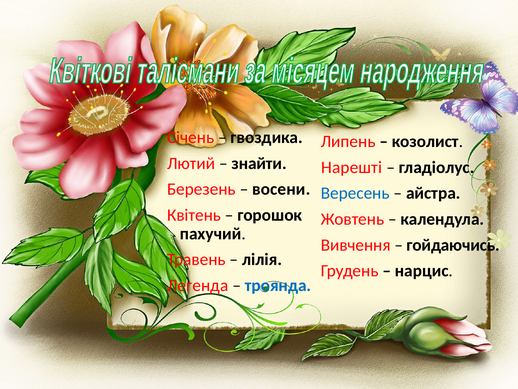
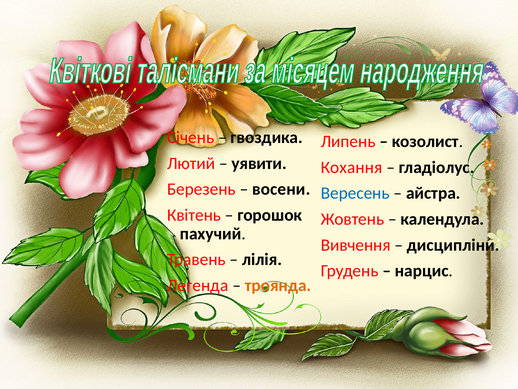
знайти: знайти -> уявити (259, 163)
Нарешті: Нарешті -> Кохання (352, 167)
гойдаючись: гойдаючись -> дисципліни (453, 245)
троянда colour: blue -> orange (278, 285)
